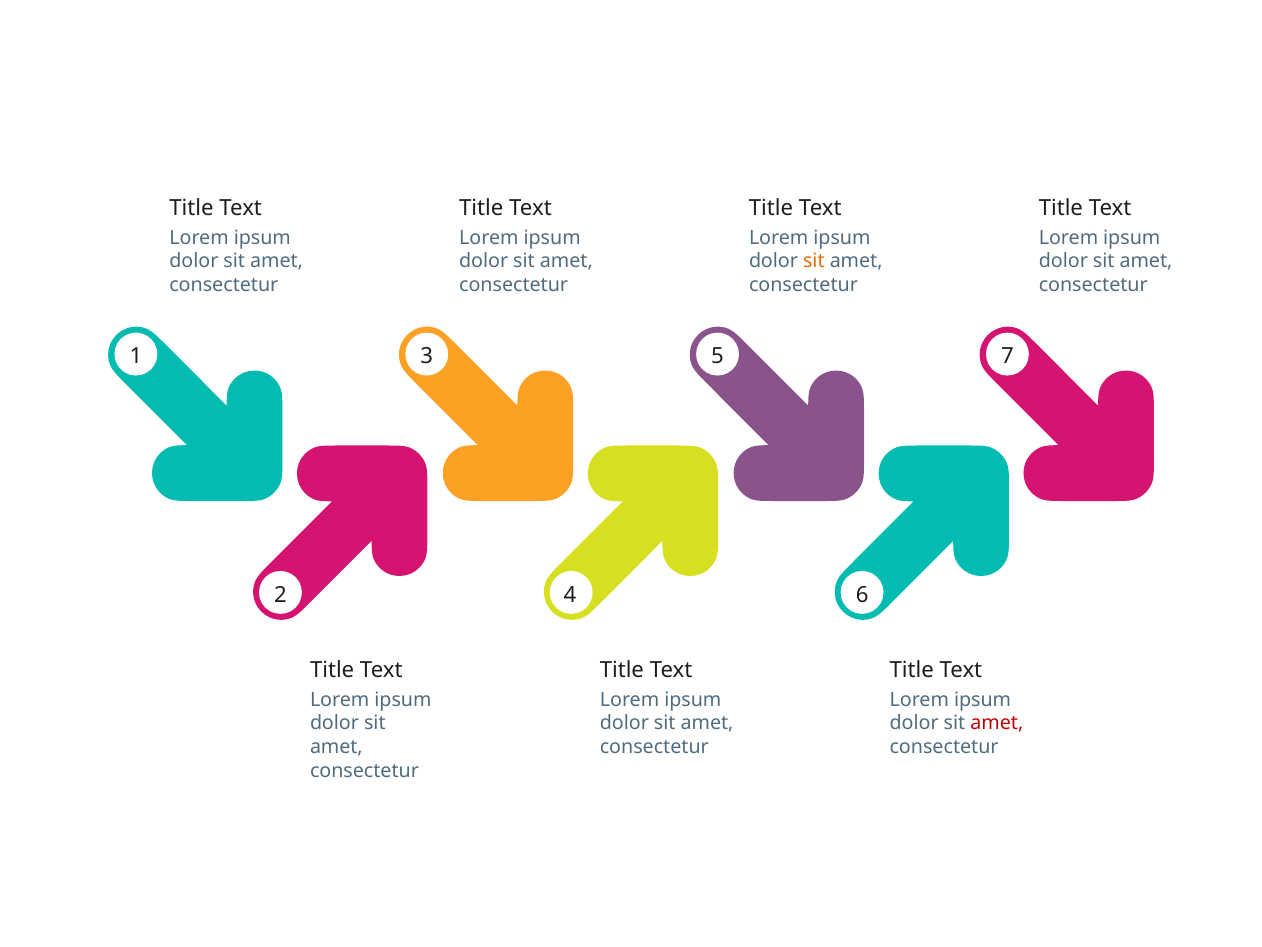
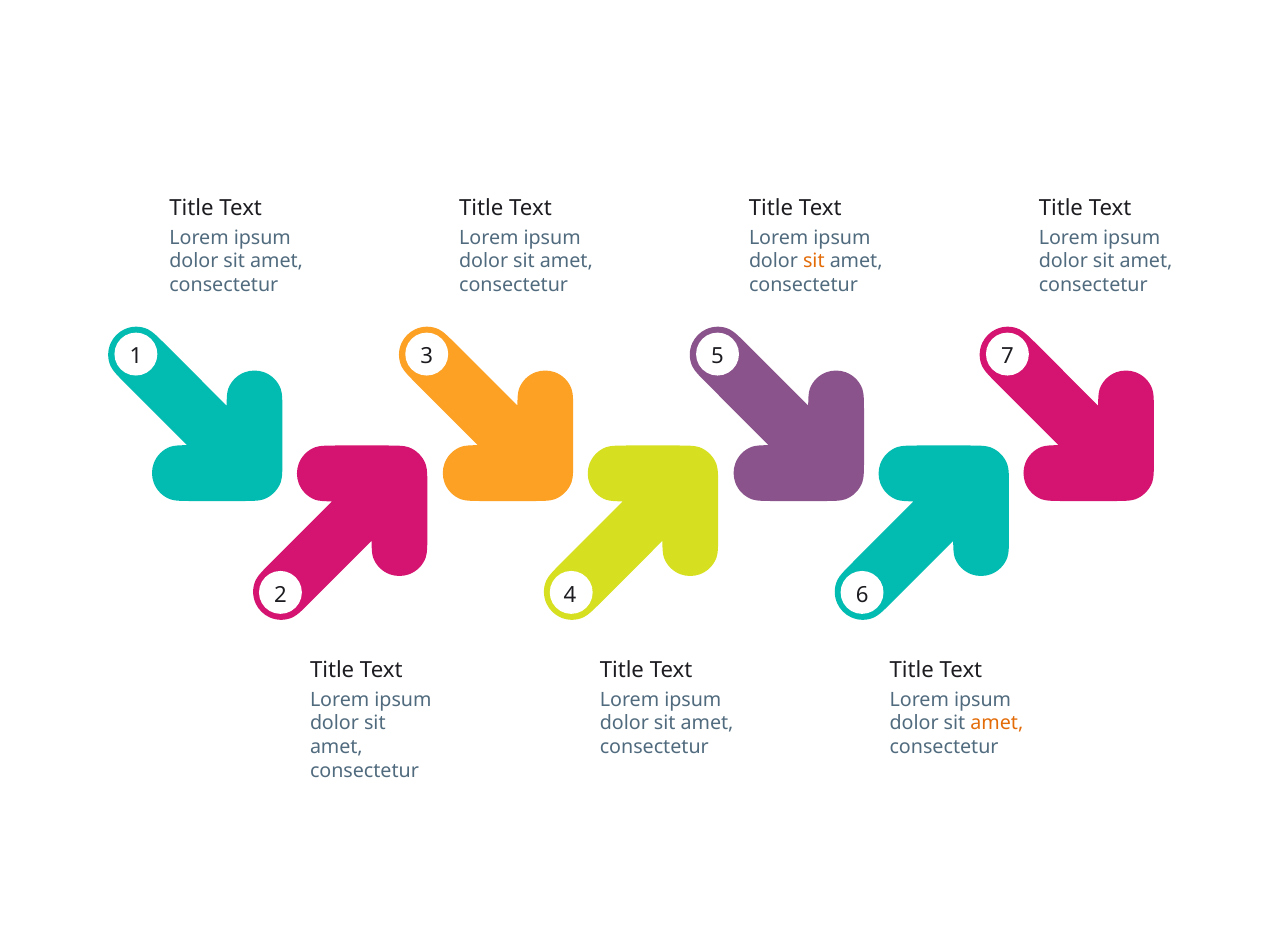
amet colour: red -> orange (997, 723)
